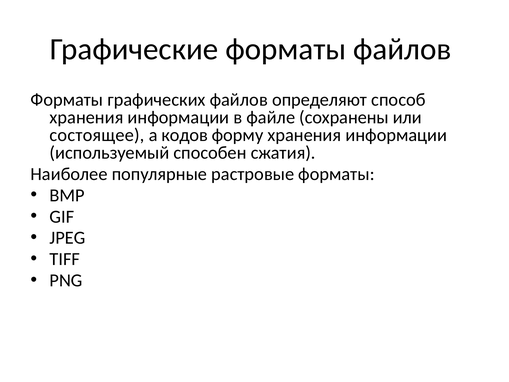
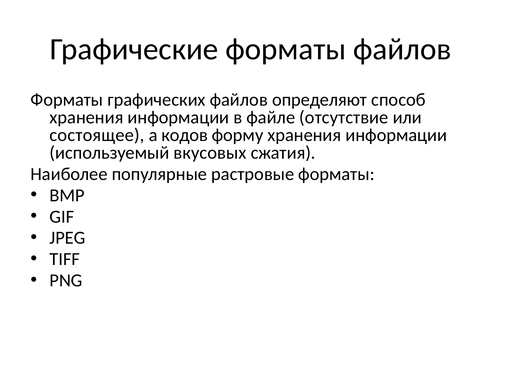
сохранены: сохранены -> отсутствие (344, 117)
способен: способен -> вкусовых (210, 153)
